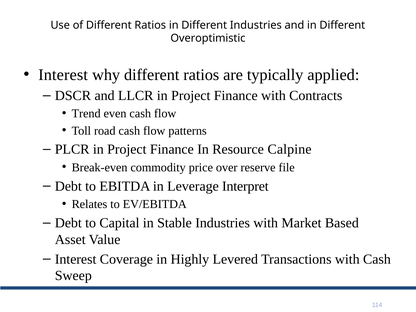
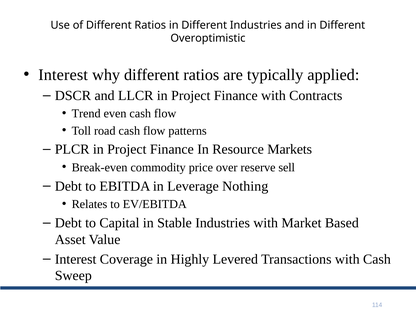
Calpine: Calpine -> Markets (290, 149)
file: file -> sell (287, 167)
Interpret: Interpret -> Nothing (245, 186)
